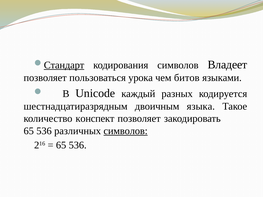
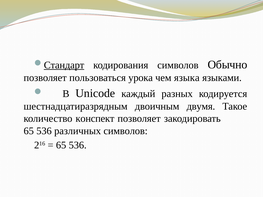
Владеет: Владеет -> Обычно (227, 65)
битов: битов -> языка (187, 78)
языка: языка -> двумя (201, 106)
символов underline: present -> none (126, 131)
